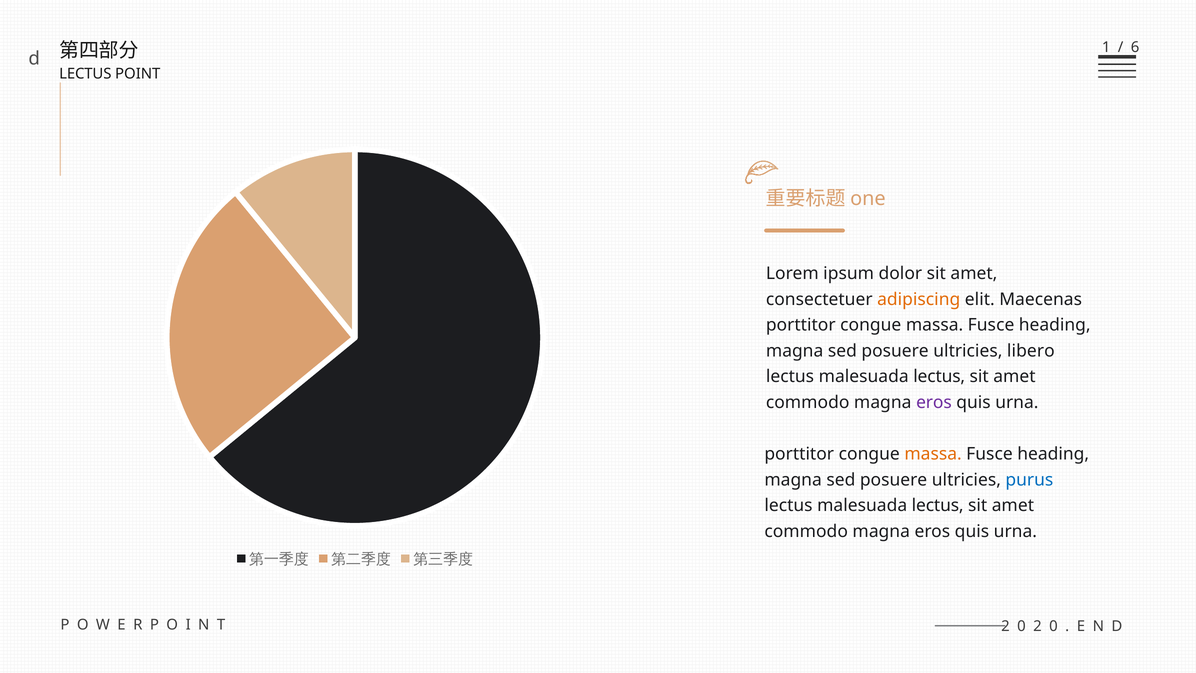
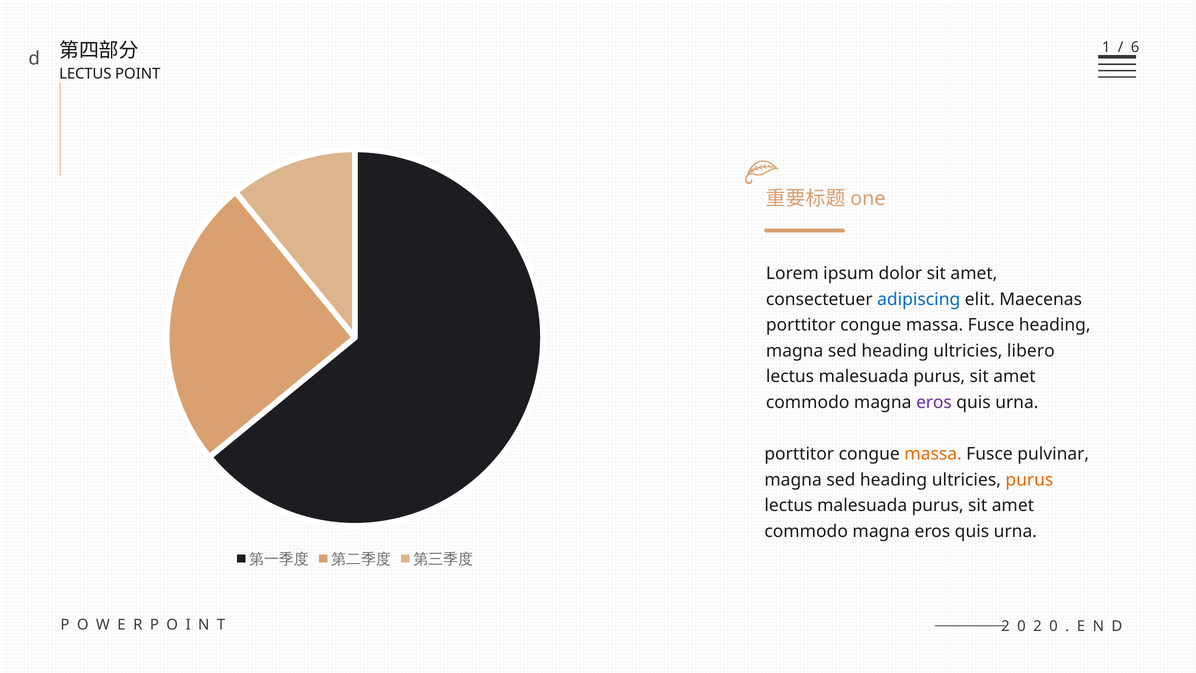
adipiscing colour: orange -> blue (919, 299)
posuere: posuere -> heading (895, 351)
lectus: lectus -> purus (939, 377)
heading: heading -> pulvinar (1053, 454)
posuere: posuere -> heading (894, 480)
purus colour: blue -> orange (1029, 480)
lectus: lectus -> purus (938, 505)
